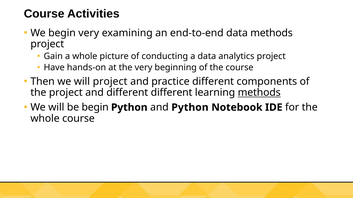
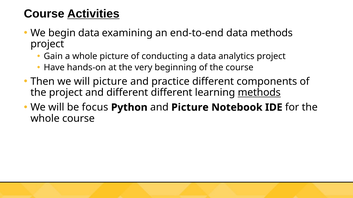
Activities underline: none -> present (93, 14)
begin very: very -> data (89, 33)
will project: project -> picture (110, 82)
be begin: begin -> focus (95, 108)
and Python: Python -> Picture (190, 108)
